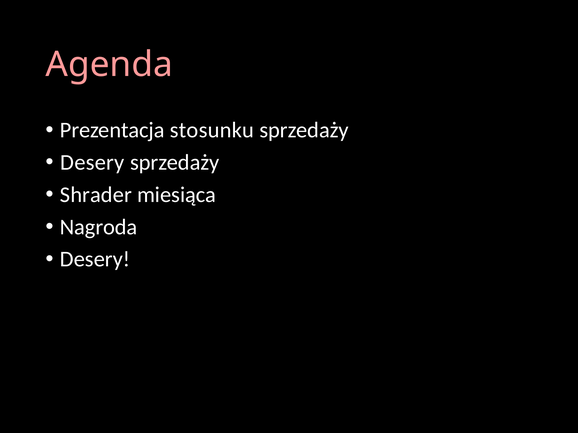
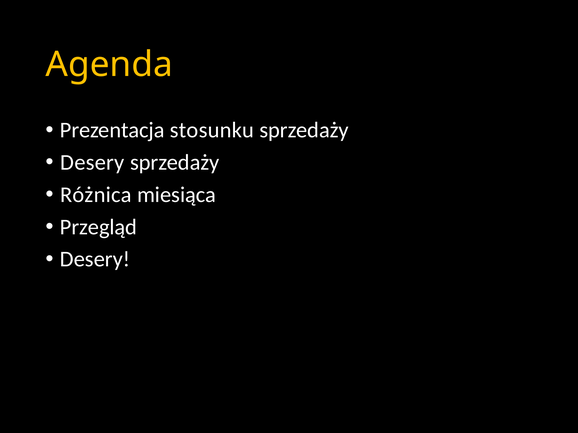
Agenda colour: pink -> yellow (109, 65)
Shrader: Shrader -> Różnica (96, 195)
Nagroda: Nagroda -> Przegląd (99, 227)
